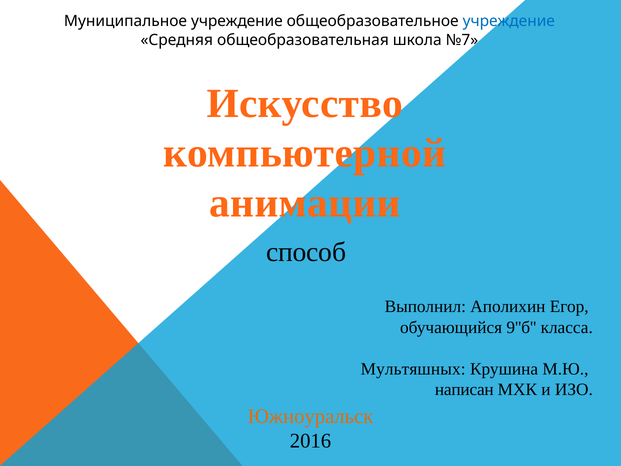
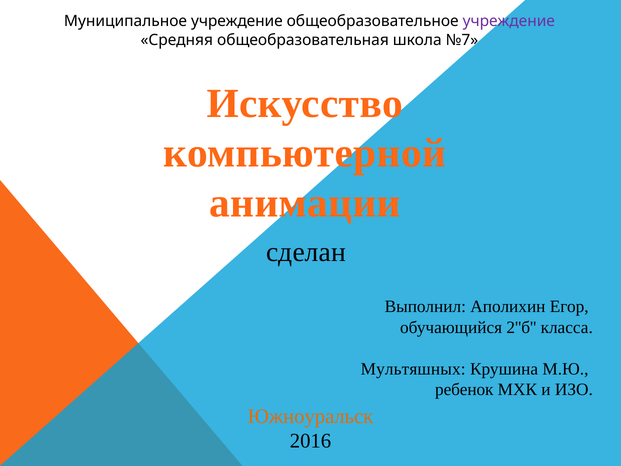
учреждение colour: blue -> purple (509, 21)
способ: способ -> сделан (306, 252)
9''б: 9''б -> 2''б (521, 327)
написан: написан -> ребенок (464, 389)
